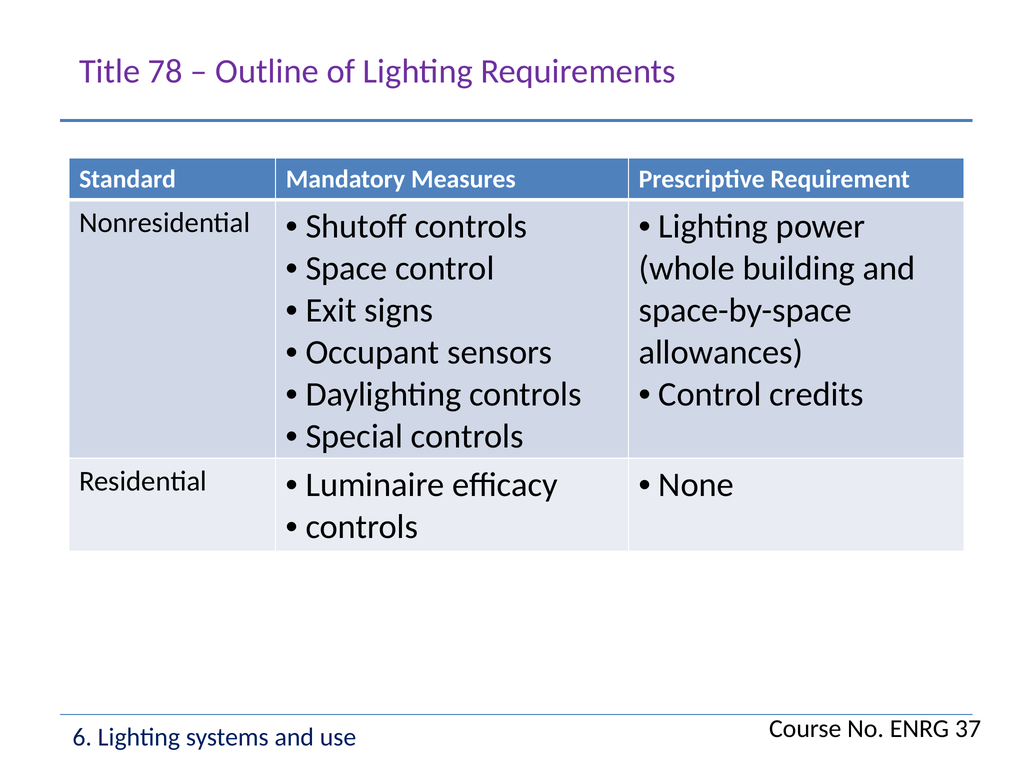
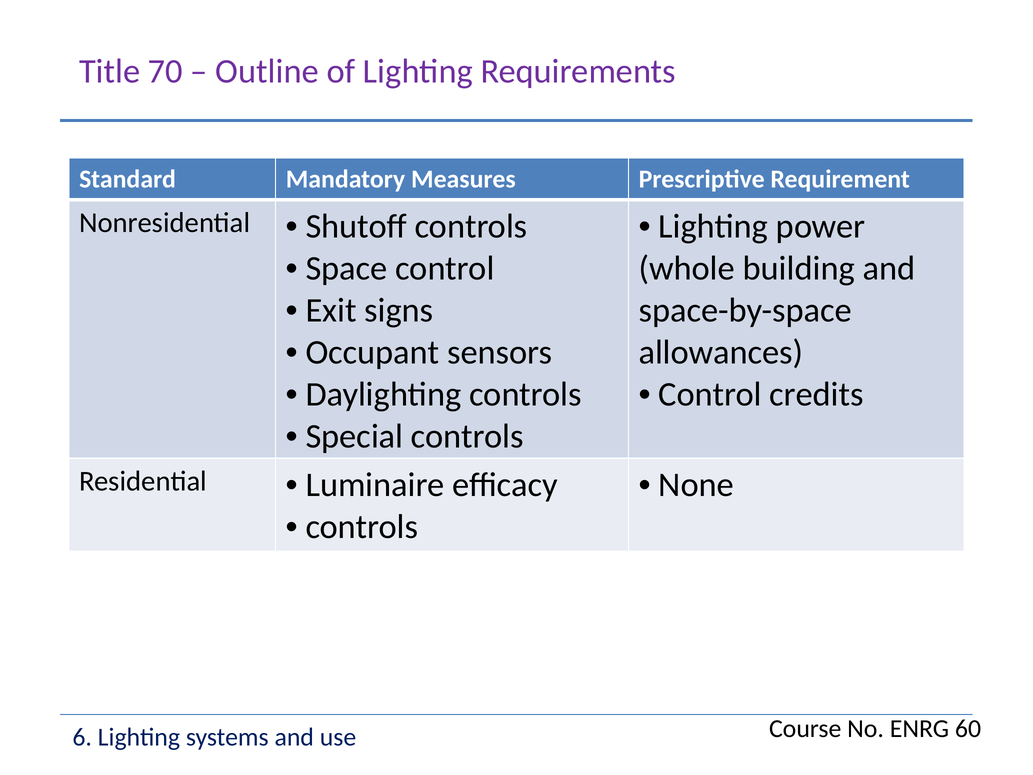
78: 78 -> 70 (165, 71)
37: 37 -> 60 (968, 728)
